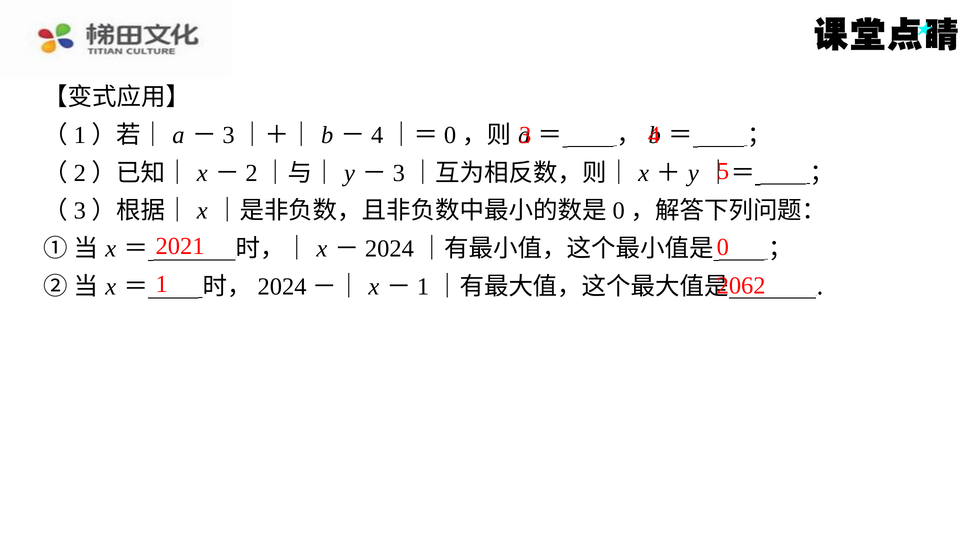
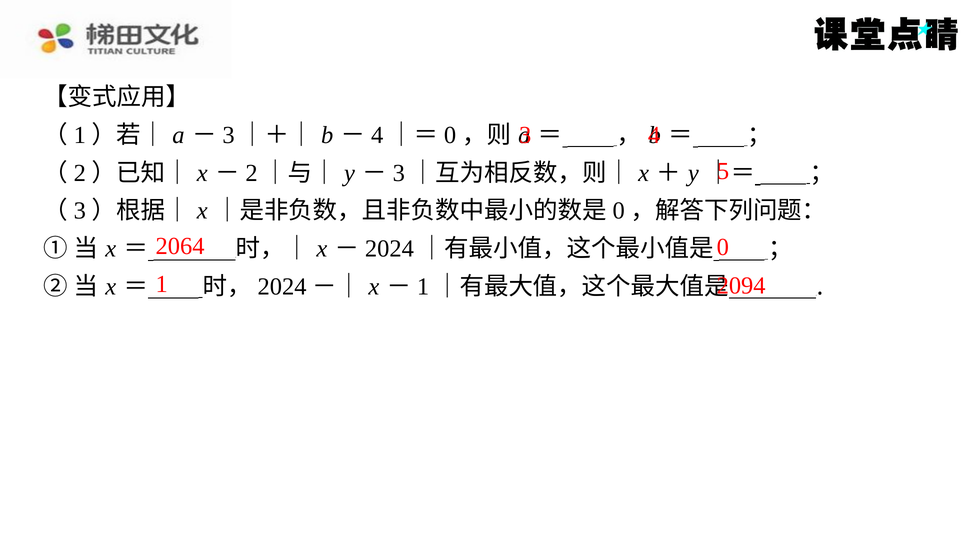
2021: 2021 -> 2064 (180, 246)
2062: 2062 -> 2094 (741, 285)
